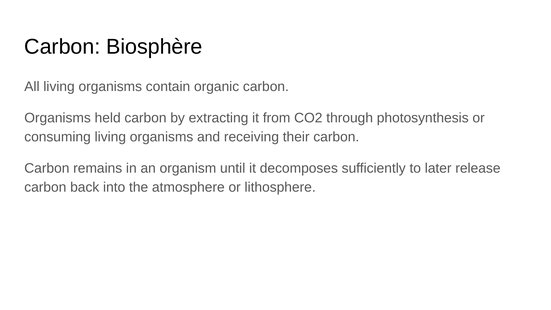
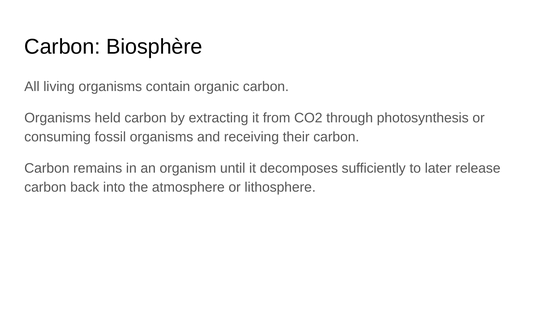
consuming living: living -> fossil (110, 137)
